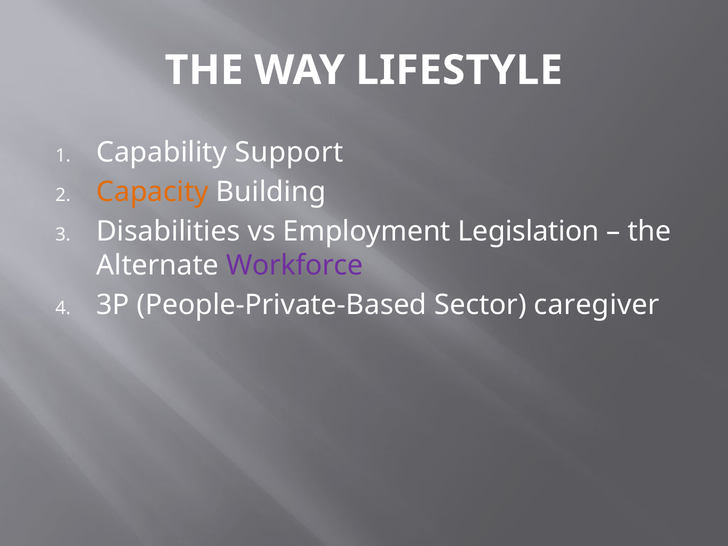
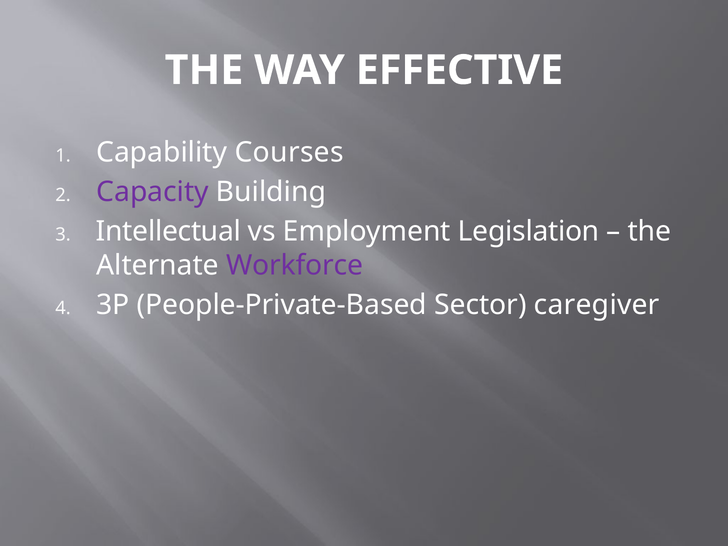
LIFESTYLE: LIFESTYLE -> EFFECTIVE (459, 70)
Support: Support -> Courses (289, 152)
Capacity colour: orange -> purple (153, 192)
Disabilities: Disabilities -> Intellectual (168, 231)
